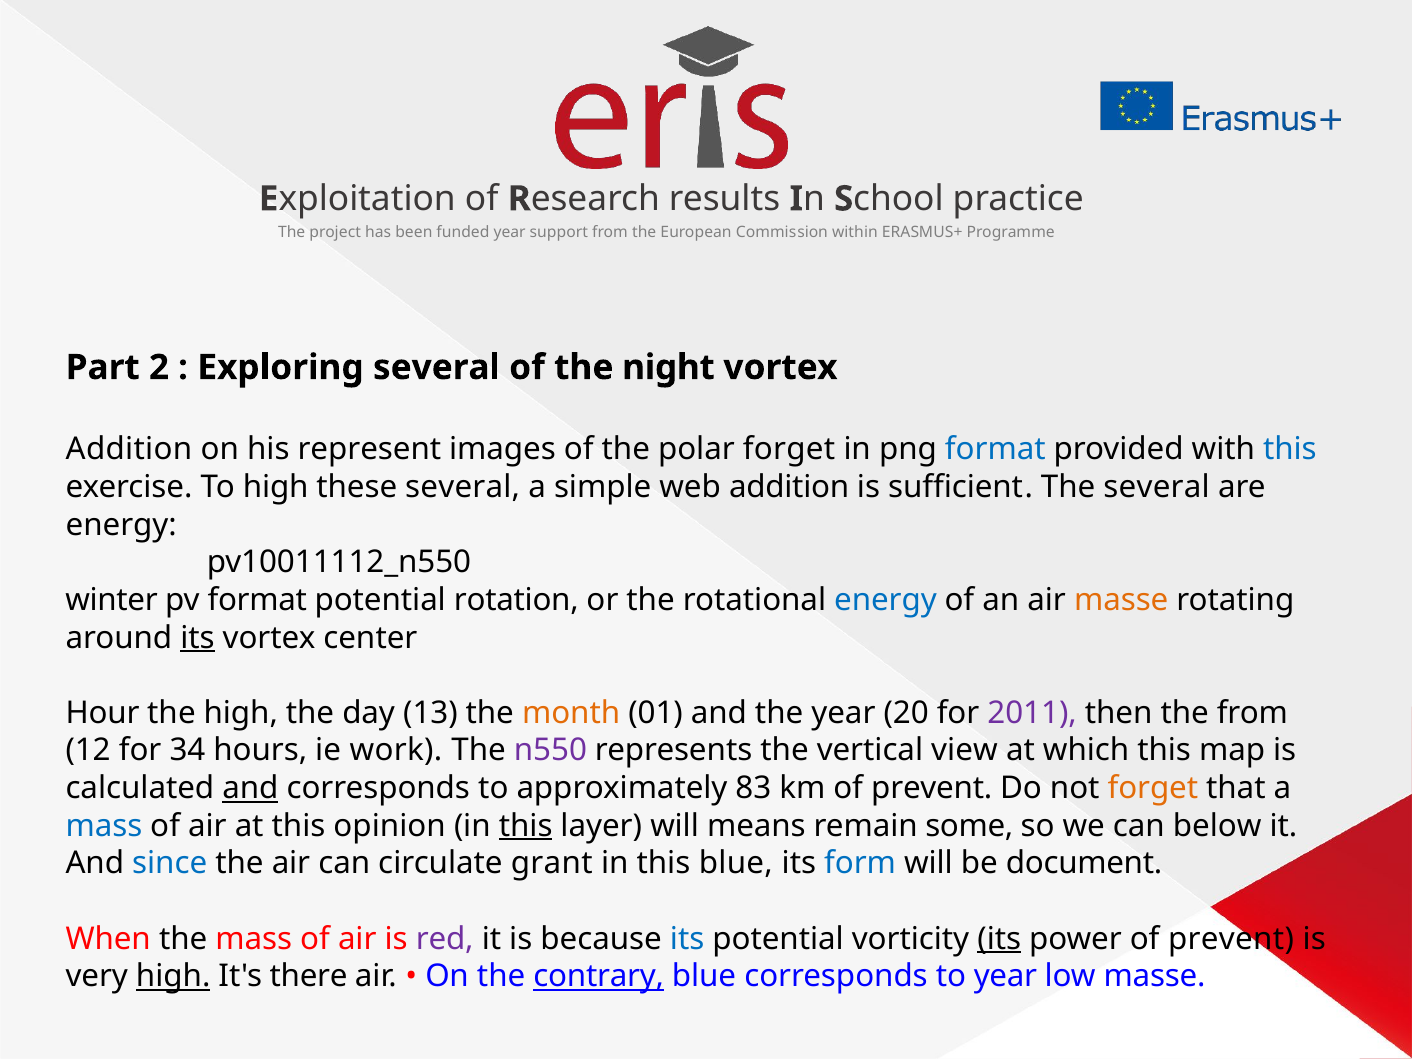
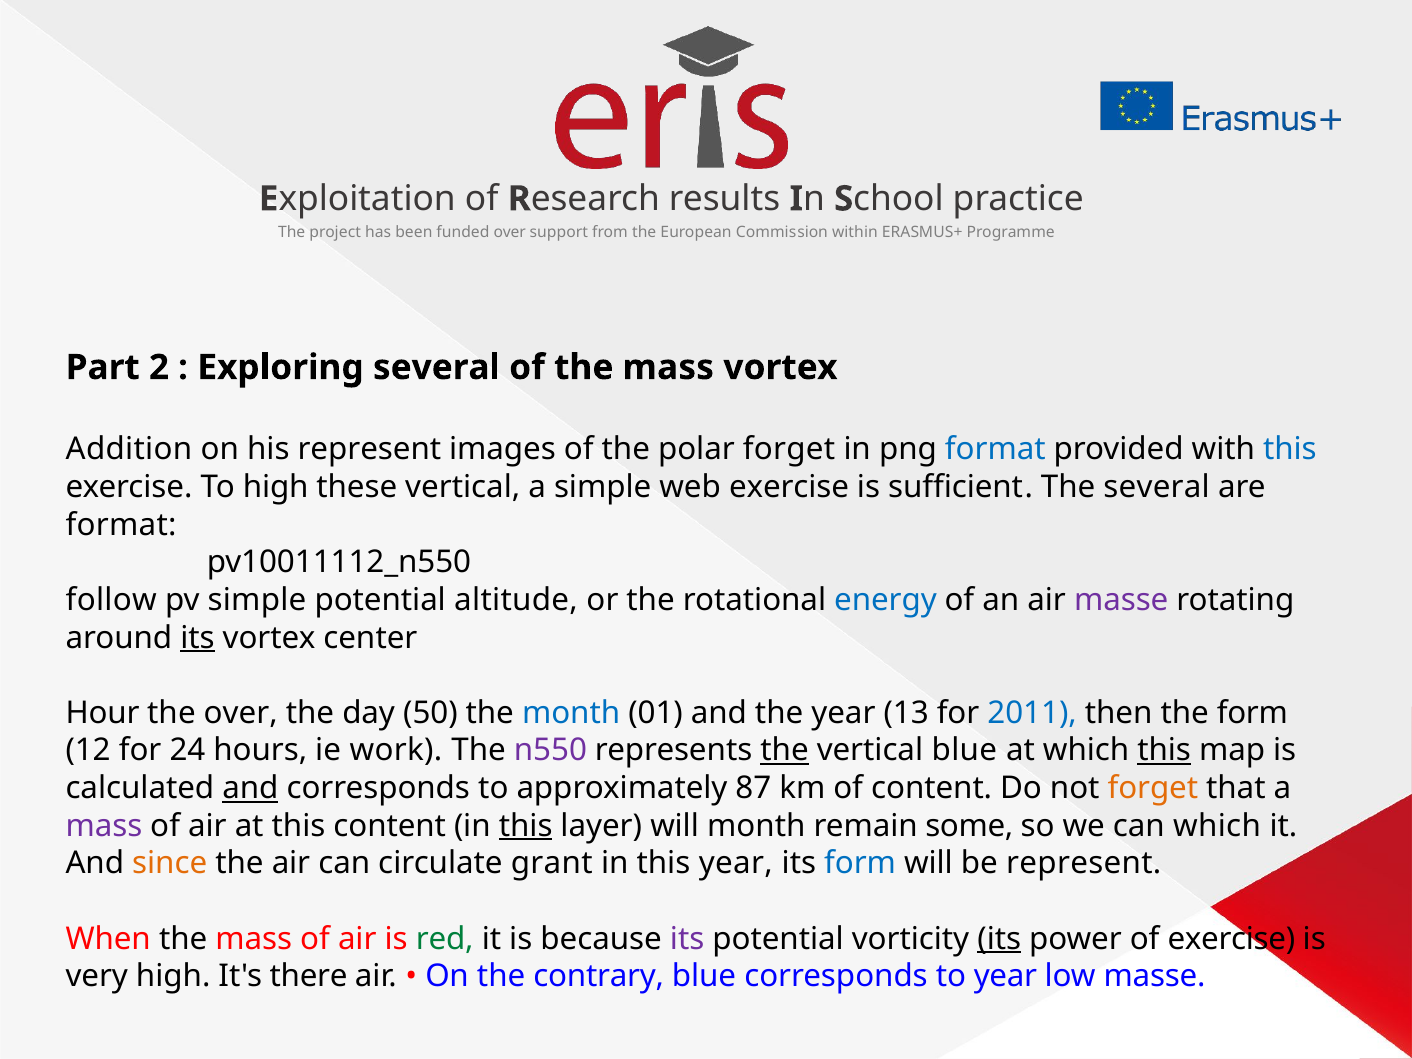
year: year -> over (510, 232)
of the night: night -> mass (668, 367)
these several: several -> vertical (463, 487)
web addition: addition -> exercise (789, 487)
energy: energy -> format (121, 525)
winter: winter -> follow (111, 600)
pv format: format -> simple (257, 600)
rotation: rotation -> altitude (516, 600)
masse colour: orange -> purple (1121, 600)
the high: high -> over (241, 713)
13: 13 -> 50 (430, 713)
month colour: orange -> blue (571, 713)
20: 20 -> 13 (906, 713)
2011 colour: purple -> blue (1032, 713)
the from: from -> form (1252, 713)
34: 34 -> 24 (187, 751)
the underline: none -> present (785, 751)
vertical view: view -> blue (964, 751)
this underline: none -> present (1164, 751)
83: 83 -> 87 (753, 788)
km of prevent: prevent -> content (932, 788)
mass colour: blue -> purple (104, 826)
this opinion: opinion -> content (390, 826)
will means: means -> month (756, 826)
can below: below -> which (1217, 826)
since colour: blue -> orange (170, 863)
this blue: blue -> year (736, 863)
be document: document -> represent (1084, 863)
red colour: purple -> green (445, 939)
its colour: blue -> purple (687, 939)
power of prevent: prevent -> exercise (1231, 939)
high underline: present -> none (173, 976)
contrary underline: present -> none (599, 976)
